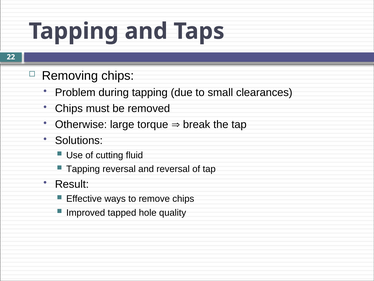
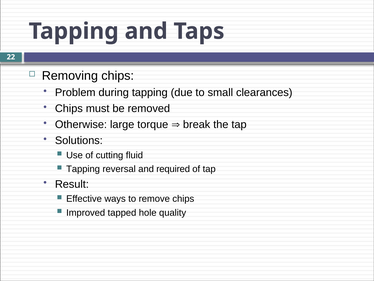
and reversal: reversal -> required (173, 169)
